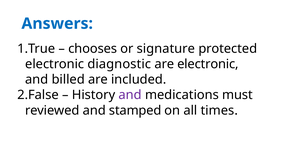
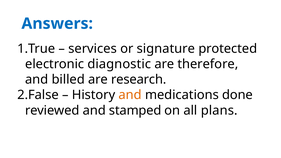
chooses: chooses -> services (93, 49)
are electronic: electronic -> therefore (208, 64)
included: included -> research (139, 80)
and colour: purple -> orange (130, 95)
must: must -> done (237, 95)
times: times -> plans (219, 110)
